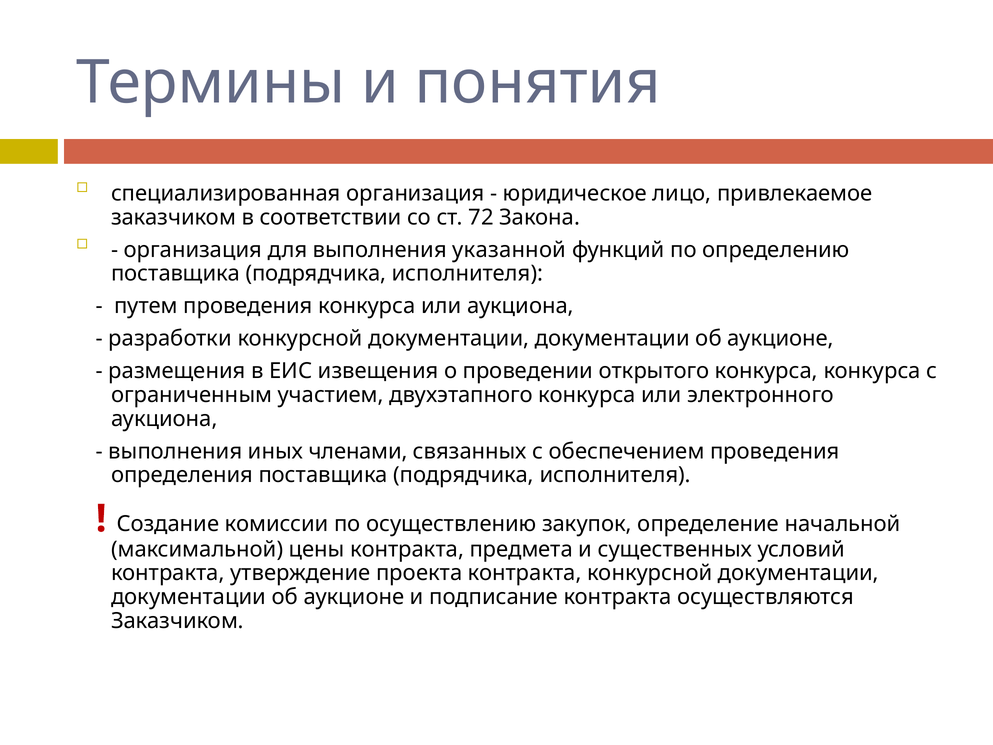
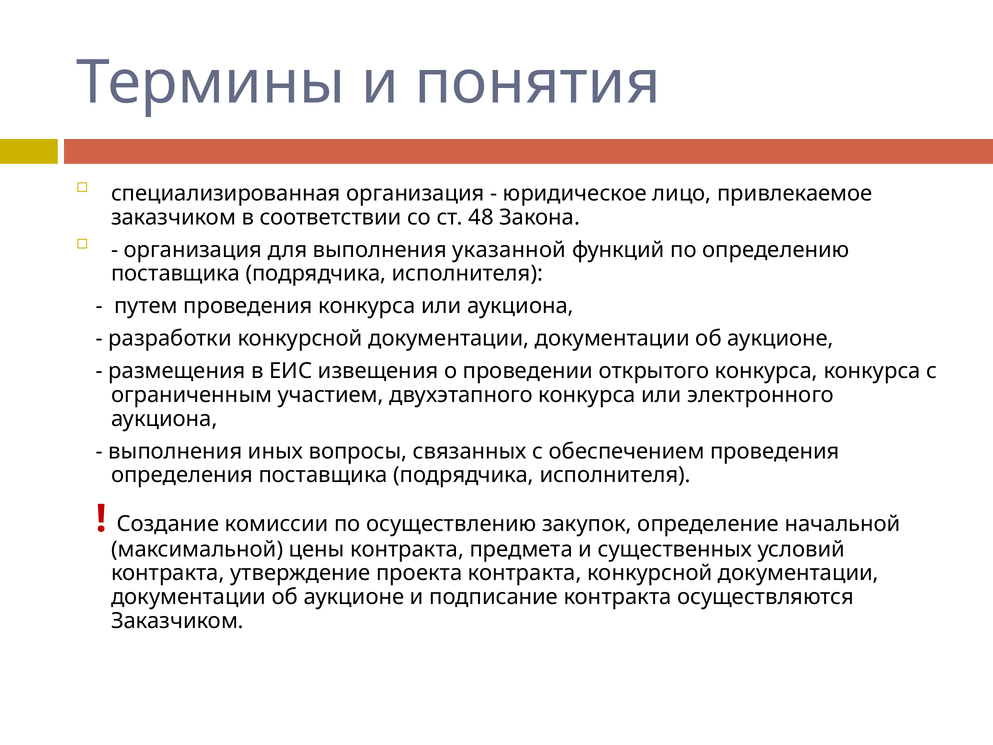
72: 72 -> 48 (481, 217)
членами: членами -> вопросы (358, 451)
